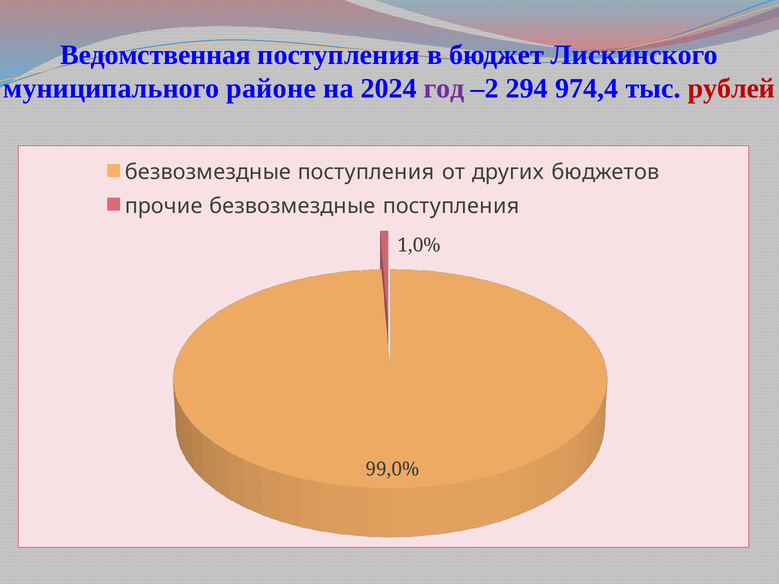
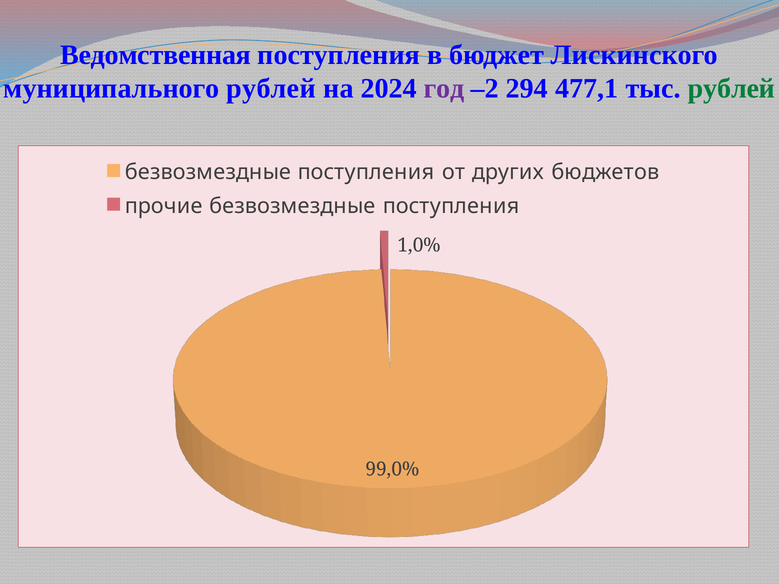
муниципального районе: районе -> рублей (271, 89)
974,4: 974,4 -> 477,1 (587, 89)
рублей colour: red -> green (731, 89)
